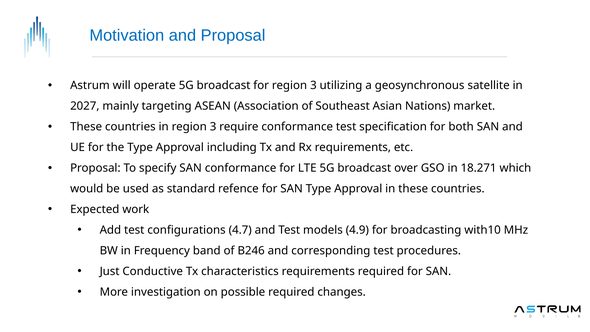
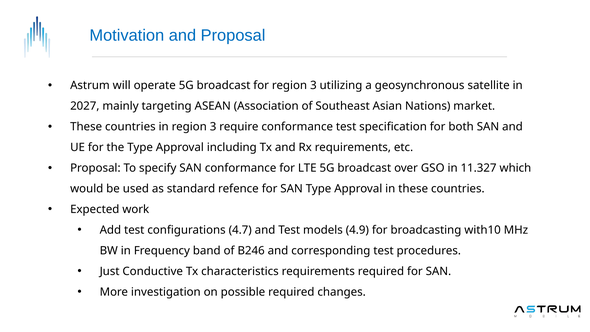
18.271: 18.271 -> 11.327 (479, 168)
